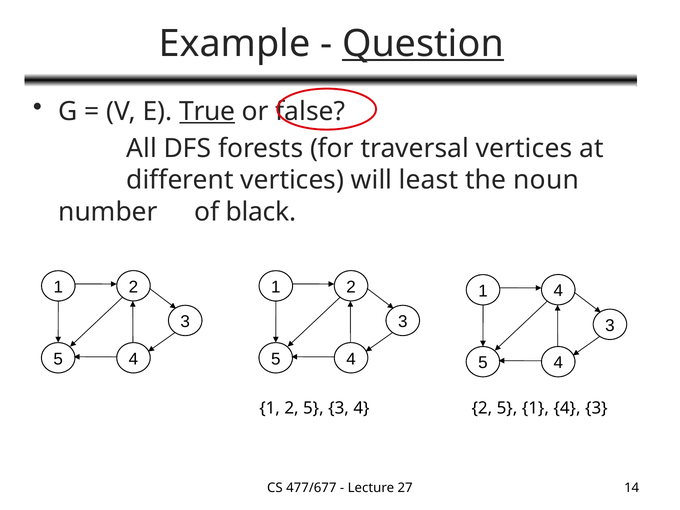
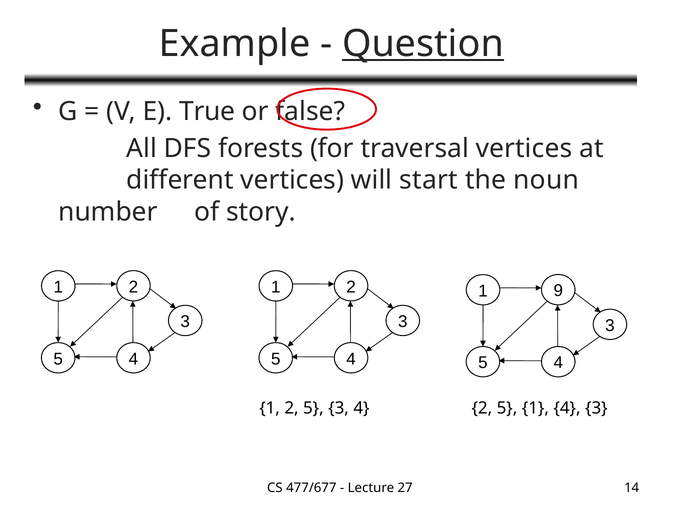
True underline: present -> none (207, 111)
least: least -> start (429, 180)
black: black -> story (261, 212)
4: 4 -> 9 (558, 291)
